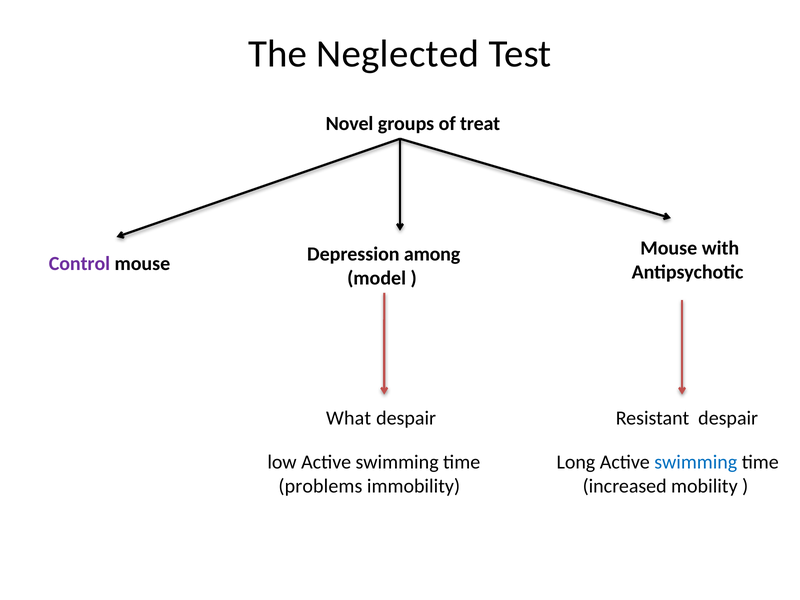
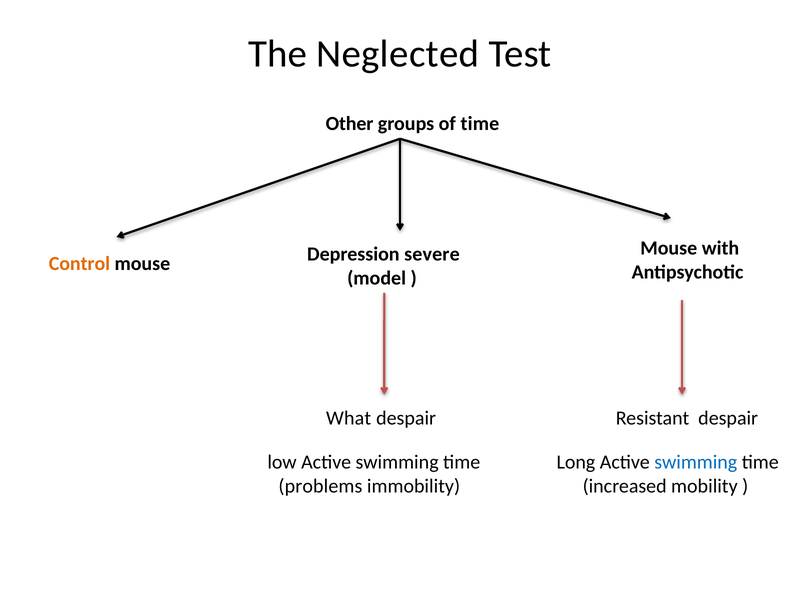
Novel: Novel -> Other (350, 124)
of treat: treat -> time (480, 124)
Control colour: purple -> orange (79, 264)
among: among -> severe (432, 254)
